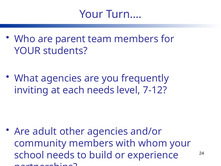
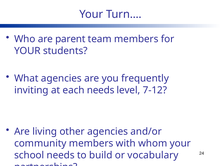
adult: adult -> living (45, 131)
experience: experience -> vocabulary (153, 155)
